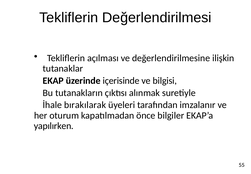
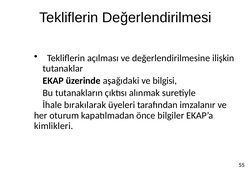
içerisinde: içerisinde -> aşağıdaki (121, 81)
yapılırken: yapılırken -> kimlikleri (54, 126)
